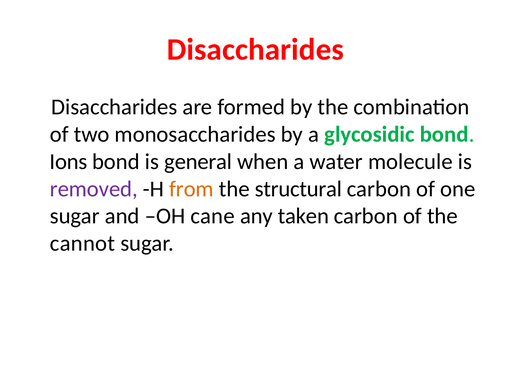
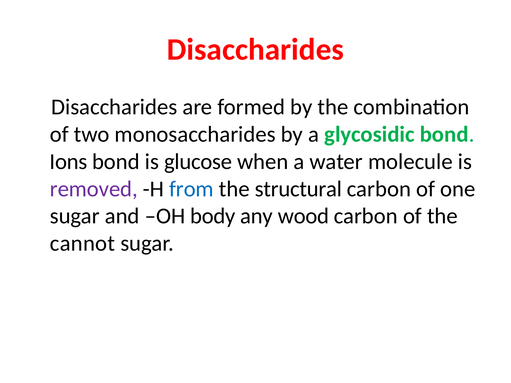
general: general -> glucose (198, 162)
from colour: orange -> blue (191, 189)
cane: cane -> body (213, 216)
taken: taken -> wood (303, 216)
